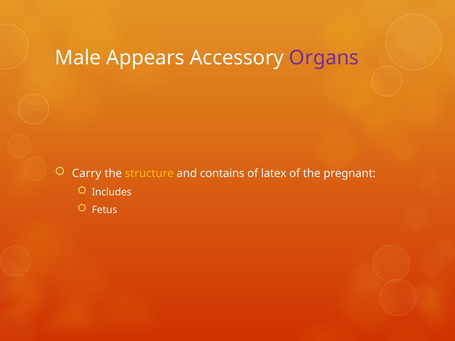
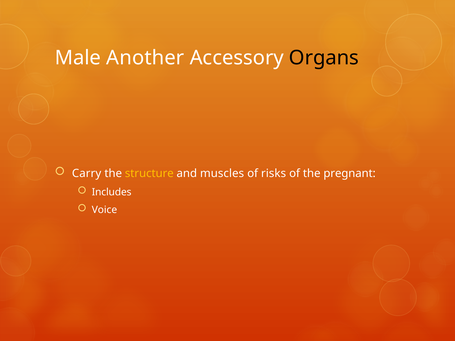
Appears: Appears -> Another (145, 58)
Organs colour: purple -> black (324, 58)
contains: contains -> muscles (222, 174)
latex: latex -> risks (274, 174)
Fetus: Fetus -> Voice (104, 210)
